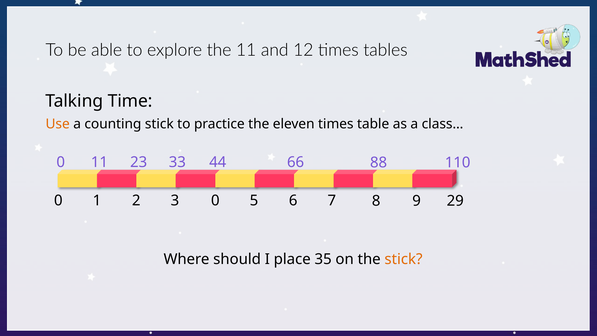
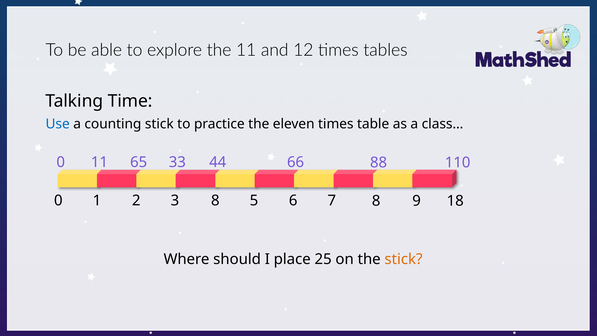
Use colour: orange -> blue (58, 124)
23: 23 -> 65 (139, 162)
3 0: 0 -> 8 (215, 200)
29: 29 -> 18 (455, 201)
35: 35 -> 25 (323, 259)
